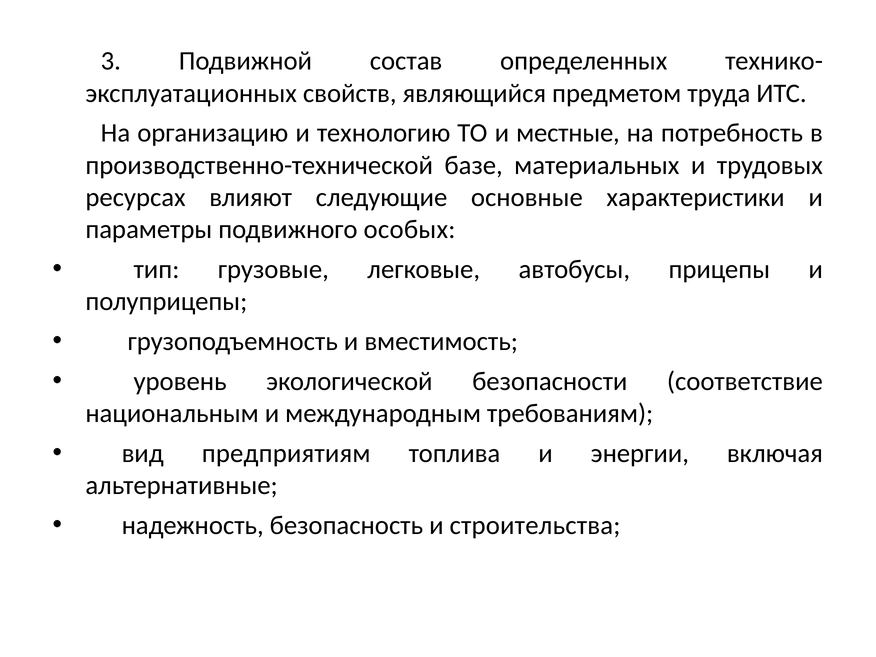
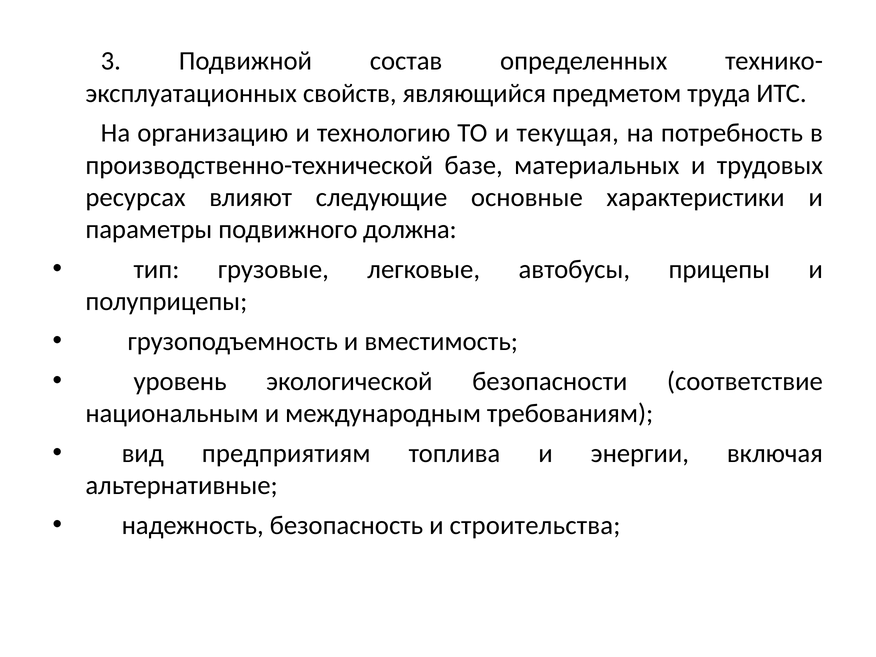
местные: местные -> текущая (568, 133)
особых: особых -> должна (410, 229)
